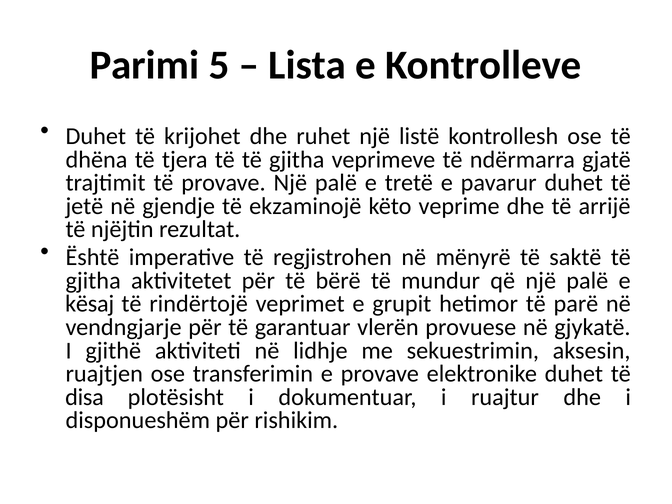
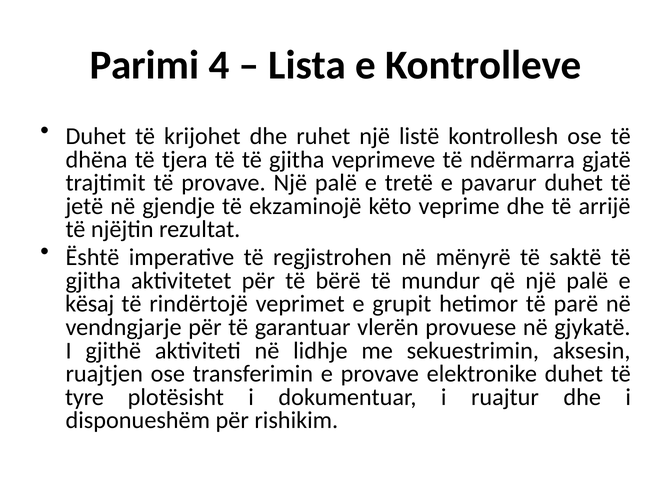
5: 5 -> 4 (219, 65)
disa: disa -> tyre (84, 397)
